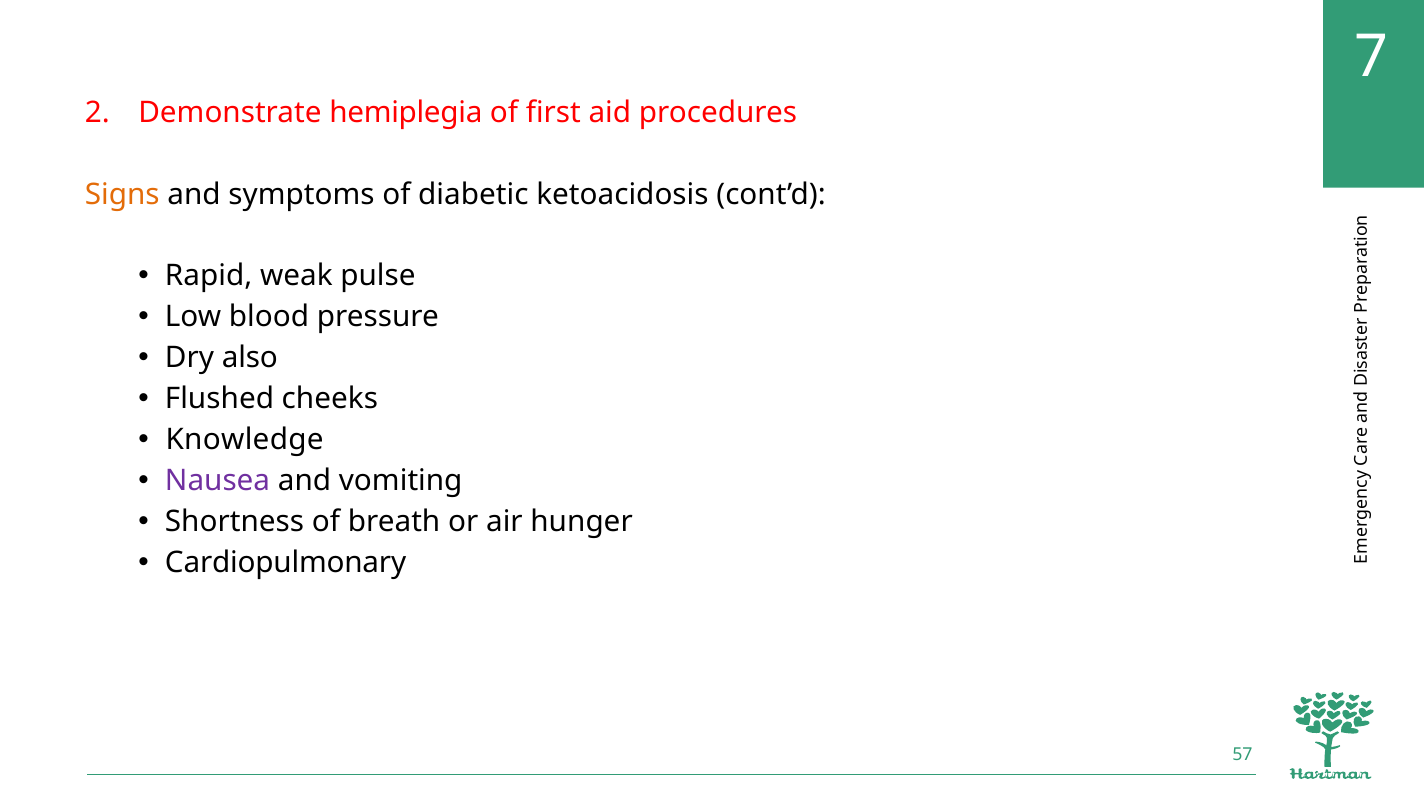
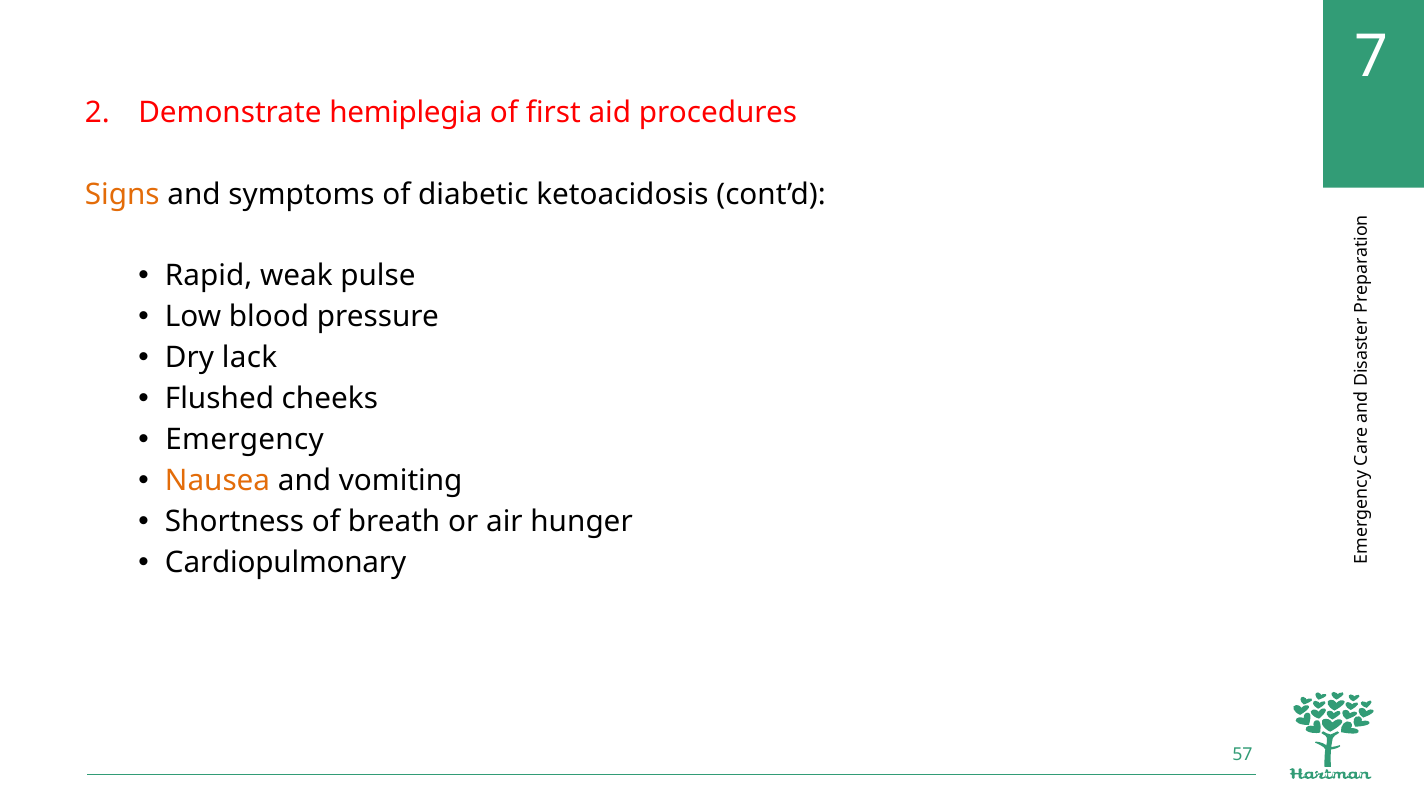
also: also -> lack (250, 358)
Knowledge: Knowledge -> Emergency (245, 440)
Nausea colour: purple -> orange (218, 481)
